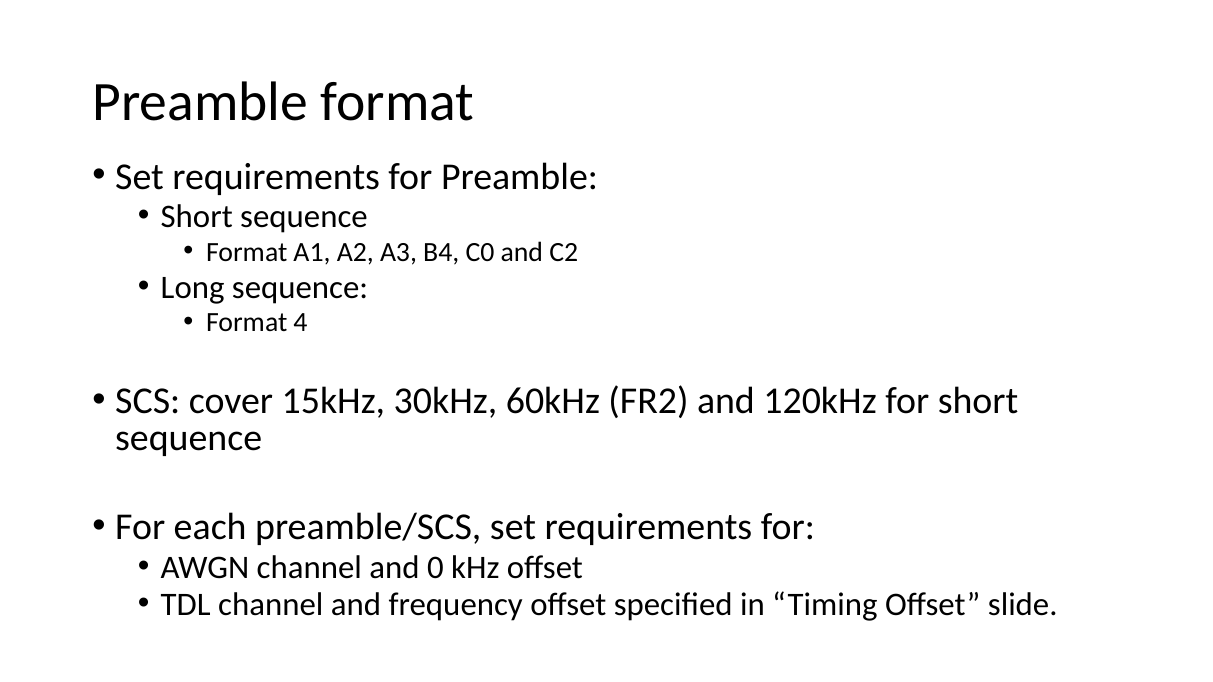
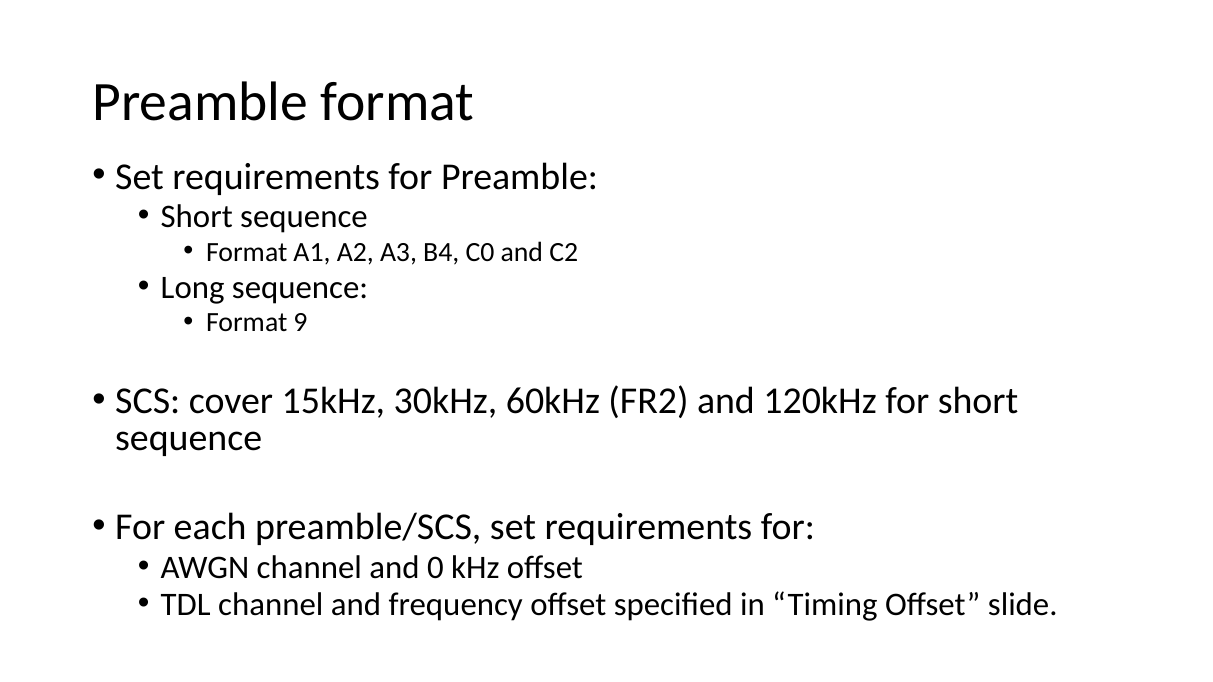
4: 4 -> 9 (301, 323)
